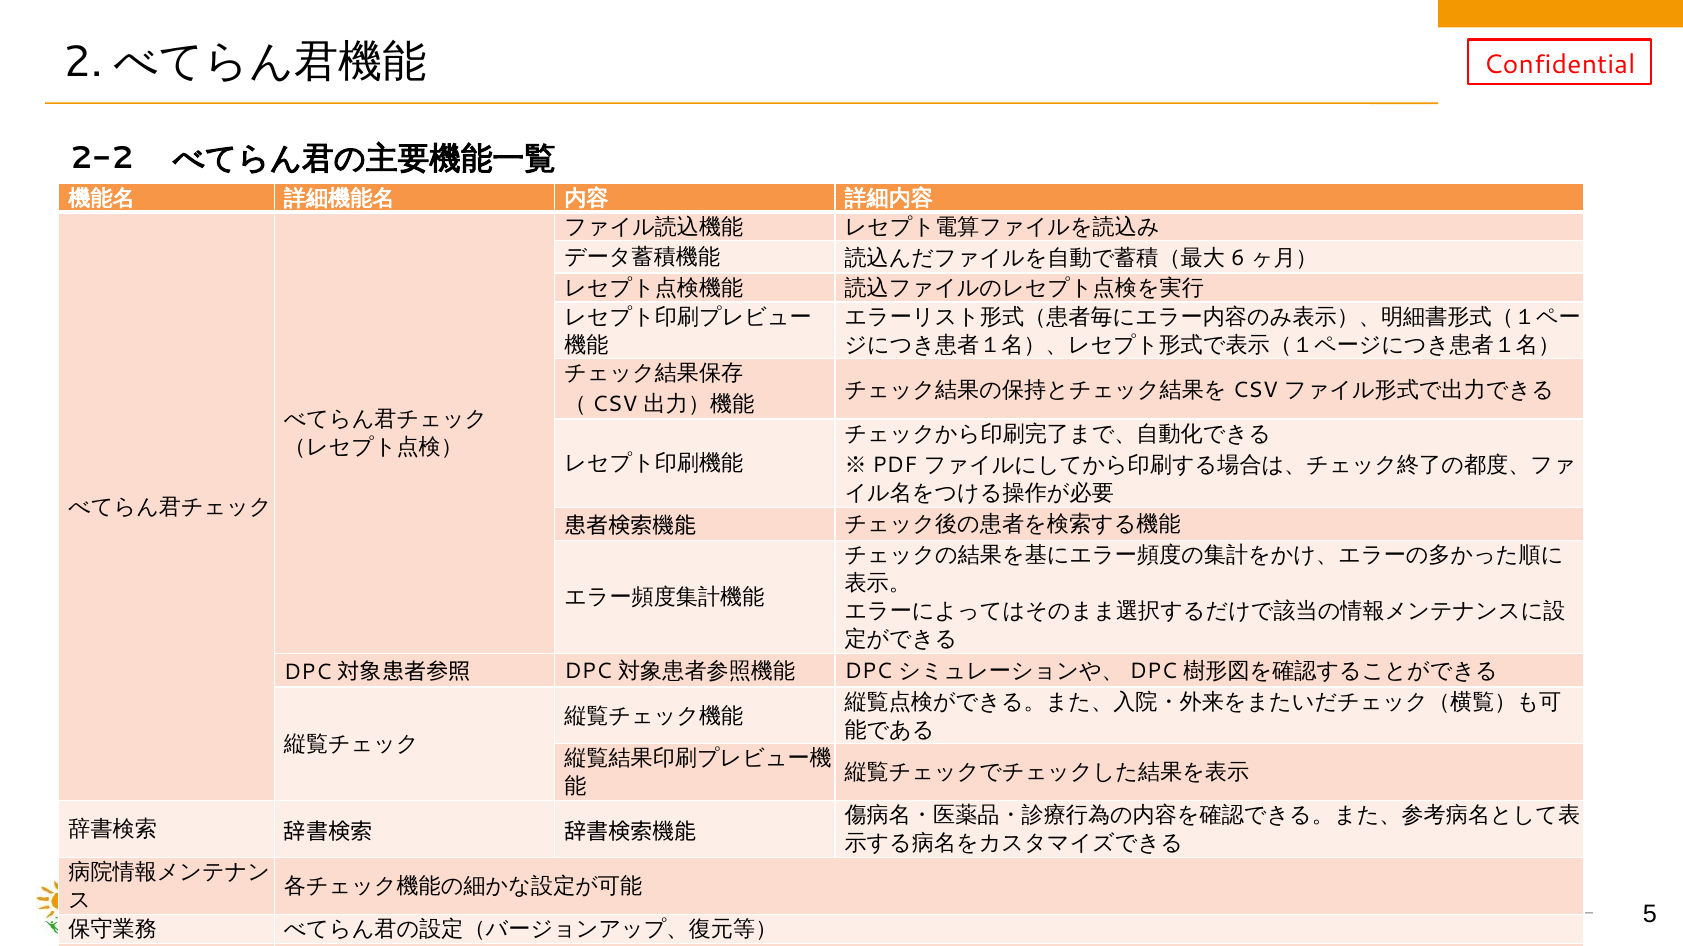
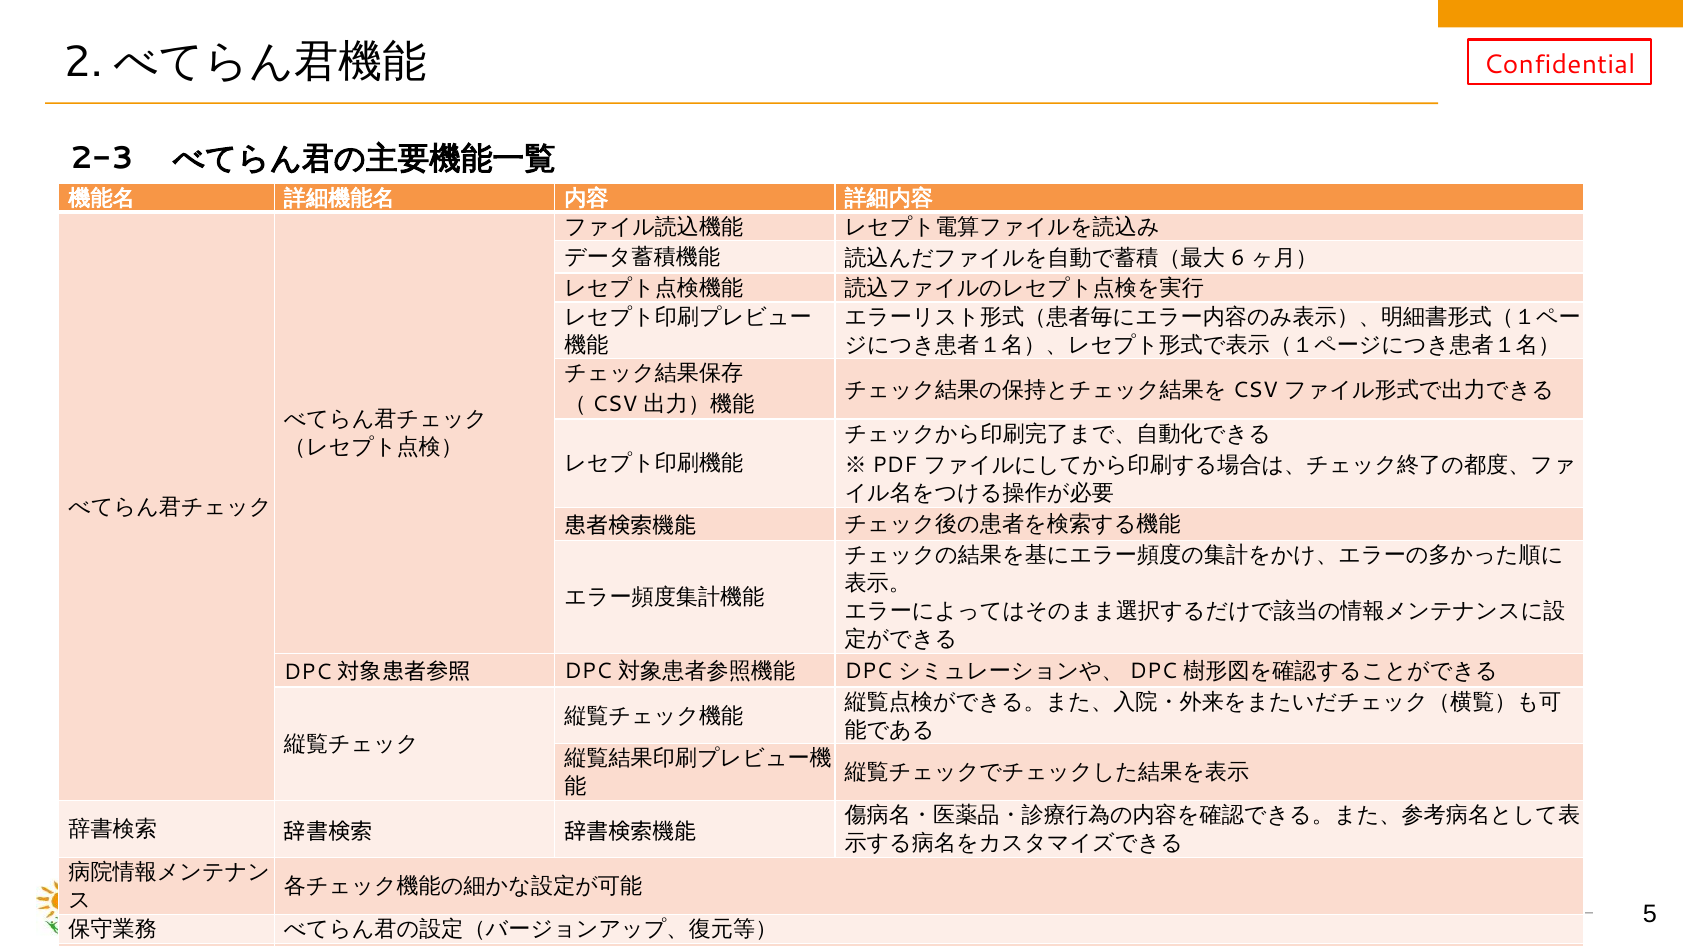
2-2: 2-2 -> 2-3 (102, 159)
